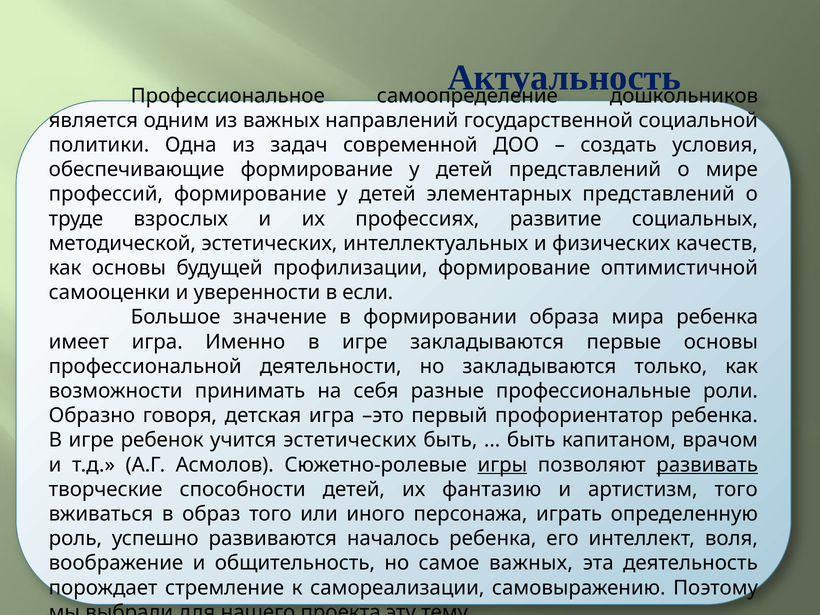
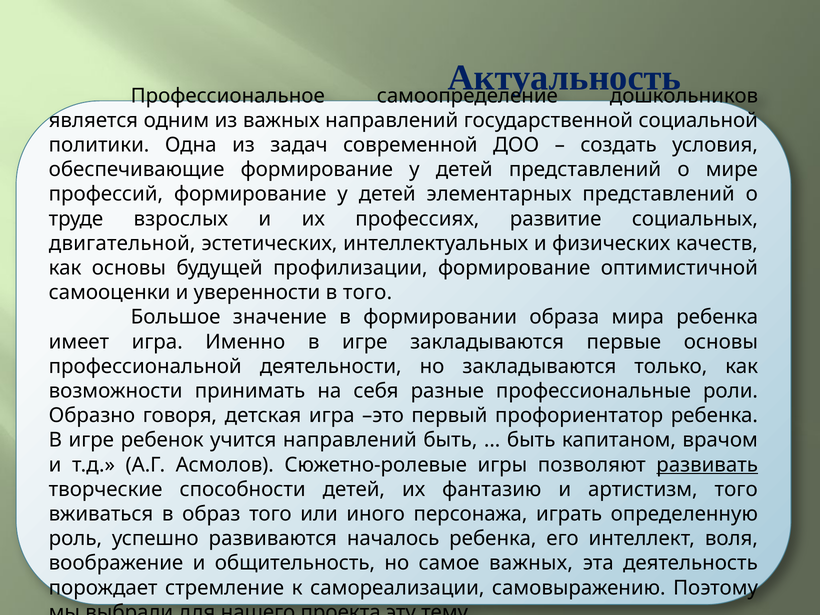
методической: методической -> двигательной (122, 243)
в если: если -> того (368, 293)
учится эстетических: эстетических -> направлений (350, 440)
игры underline: present -> none (502, 465)
